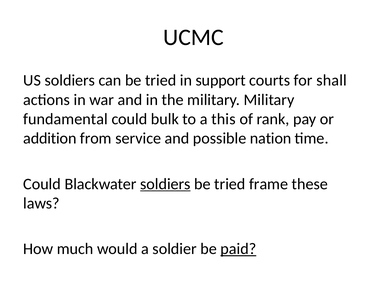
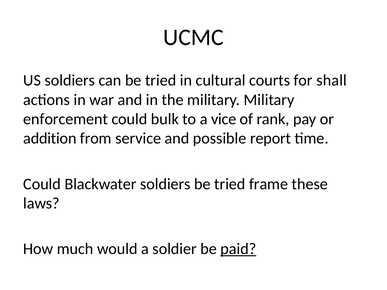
support: support -> cultural (221, 80)
fundamental: fundamental -> enforcement (66, 119)
this: this -> vice (224, 119)
nation: nation -> report (271, 139)
soldiers underline: present -> none (165, 184)
